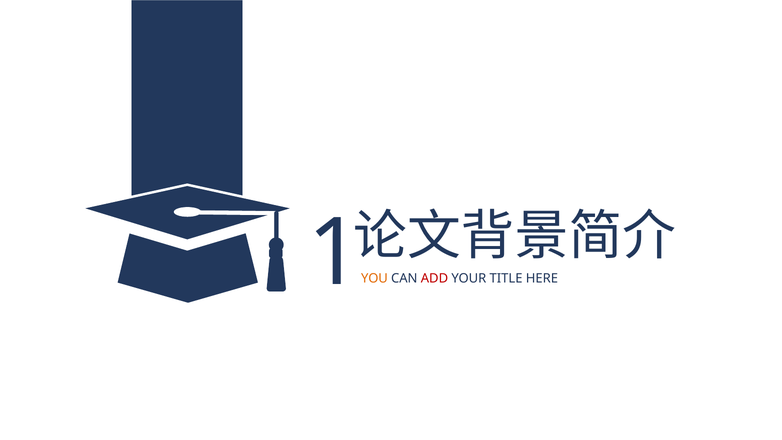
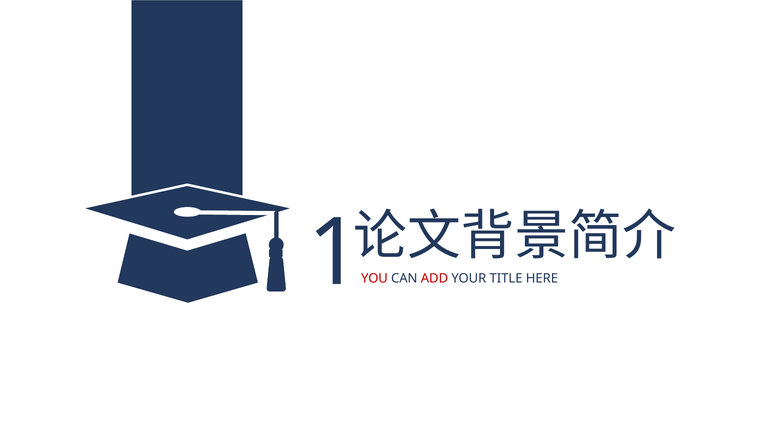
YOU colour: orange -> red (374, 279)
